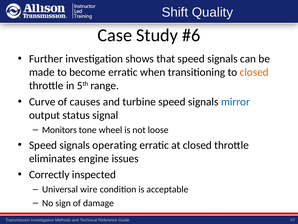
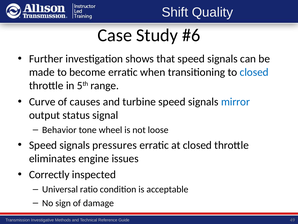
closed colour: orange -> blue (254, 72)
Monitors: Monitors -> Behavior (59, 130)
operating: operating -> pressures (115, 145)
wire: wire -> ratio (89, 189)
